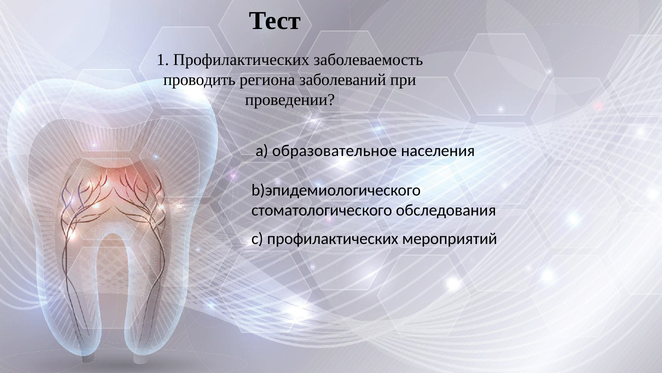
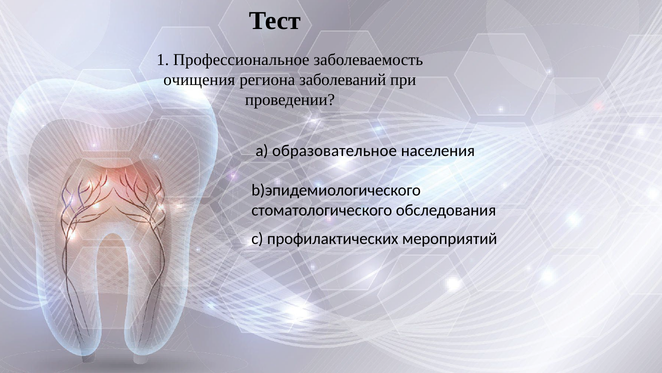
1 Профилактических: Профилактических -> Профессиональное (241, 60)
проводить: проводить -> очищения (199, 80)
